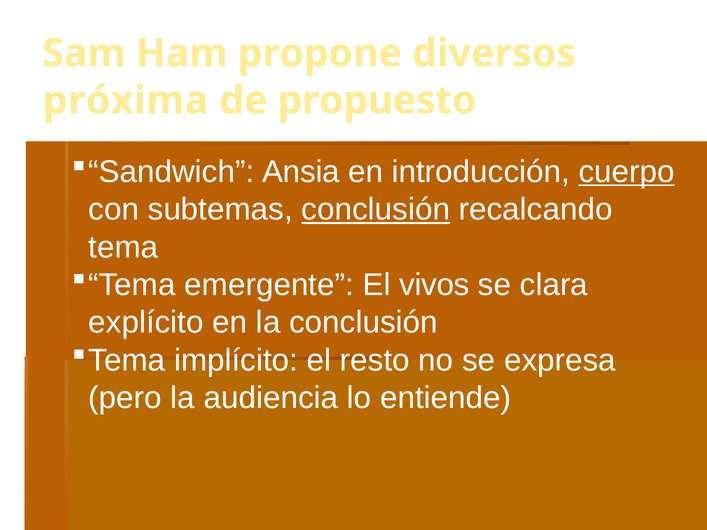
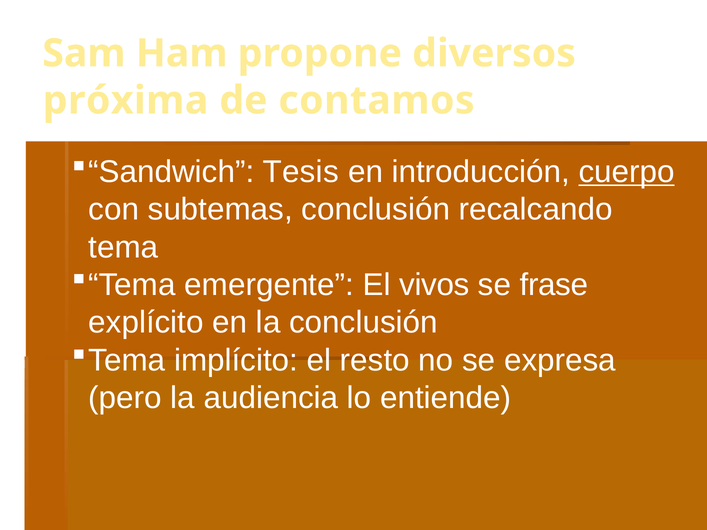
propuesto: propuesto -> contamos (377, 101)
Ansia: Ansia -> Tesis (301, 172)
conclusión underline: present -> none (376, 210)
clara: clara -> frase (554, 285)
